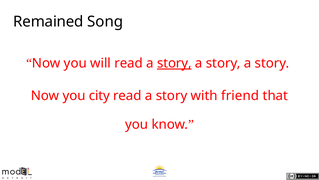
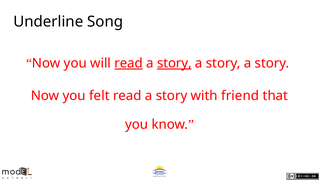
Remained: Remained -> Underline (48, 22)
read underline: none -> present (129, 63)
city: city -> felt (99, 95)
